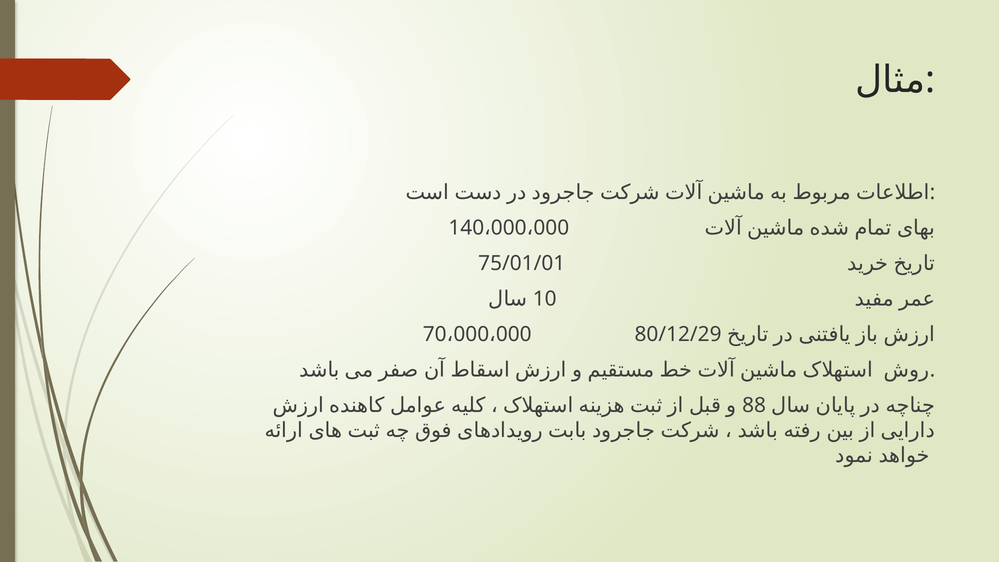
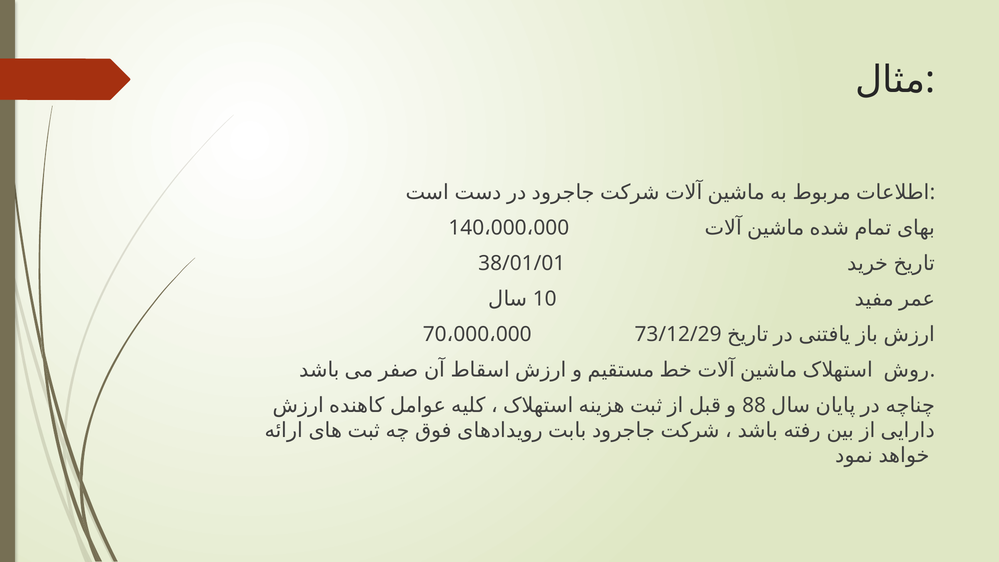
75/01/01: 75/01/01 -> 38/01/01 (522, 263)
80/12/29: 80/12/29 -> 73/12/29 (678, 334)
